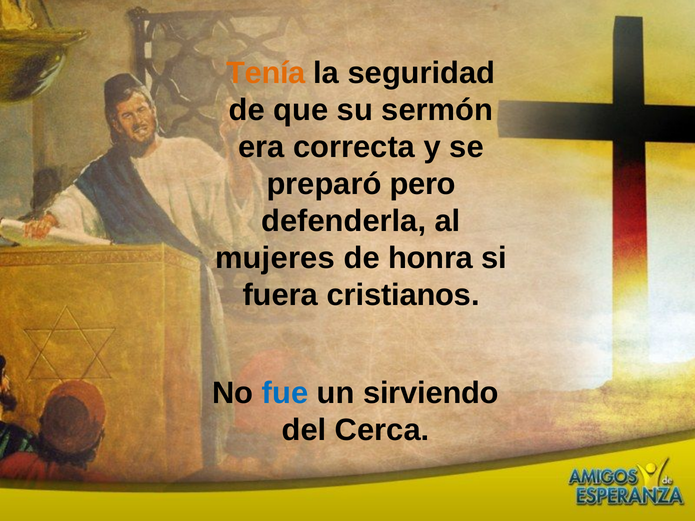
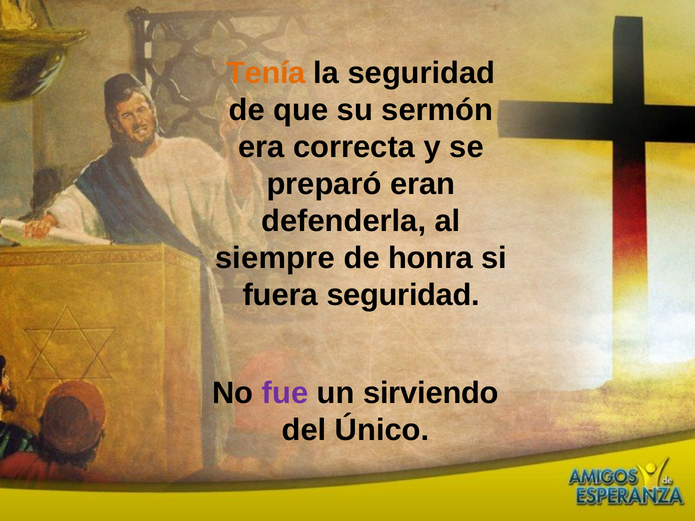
pero: pero -> eran (423, 184)
mujeres: mujeres -> siempre (275, 258)
fuera cristianos: cristianos -> seguridad (403, 295)
fue colour: blue -> purple (285, 393)
Cerca: Cerca -> Único (382, 430)
